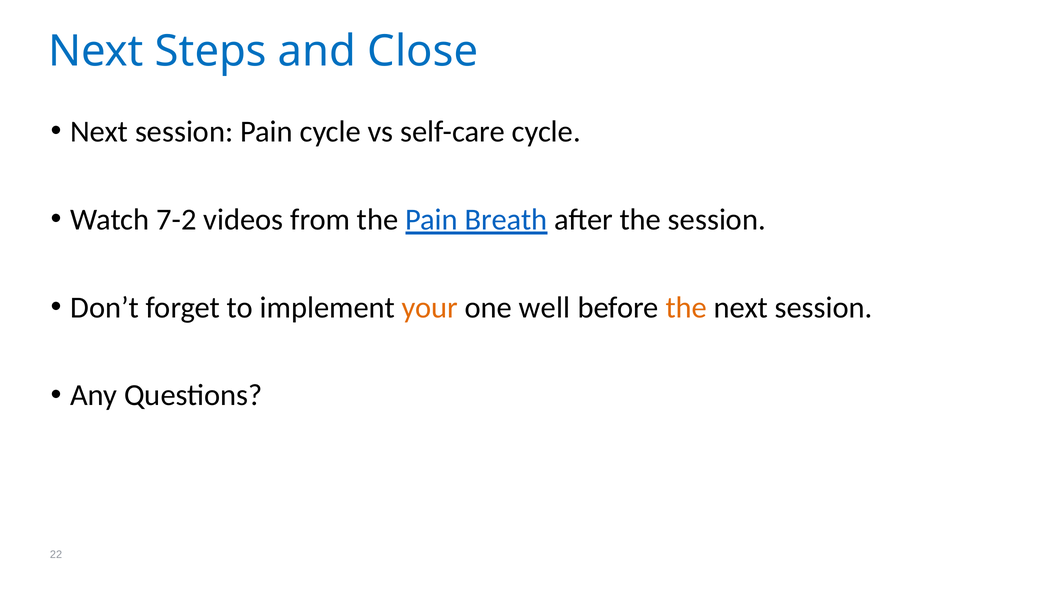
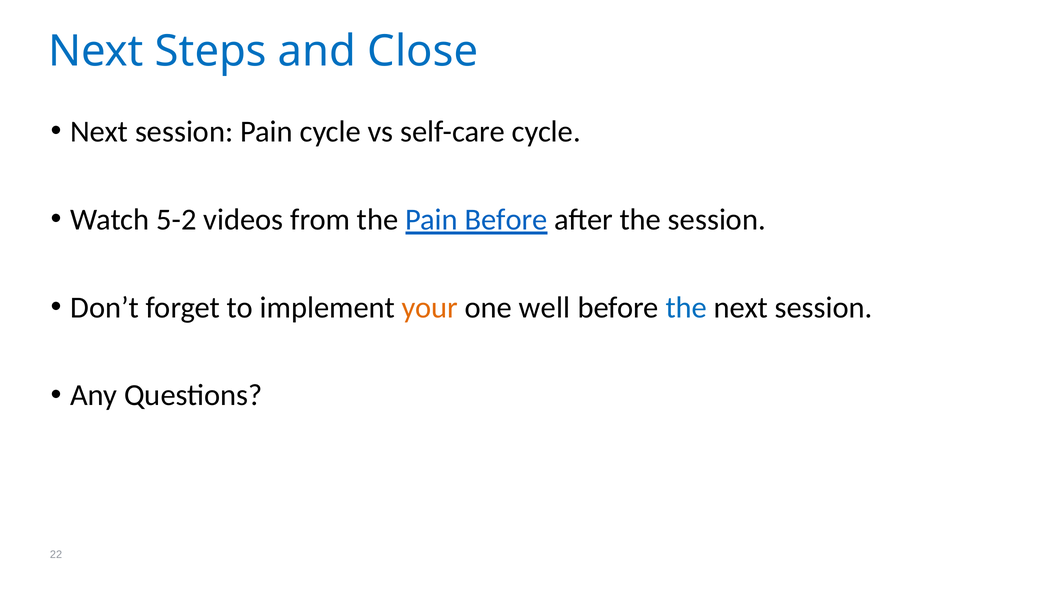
7-2: 7-2 -> 5-2 (176, 220)
Pain Breath: Breath -> Before (506, 220)
the colour: orange -> blue (686, 308)
